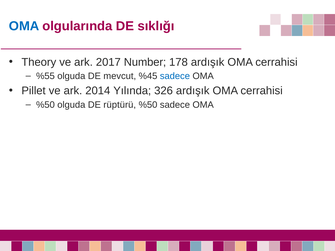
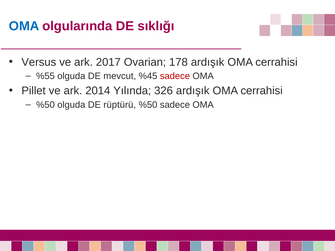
Theory: Theory -> Versus (39, 62)
Number: Number -> Ovarian (145, 62)
sadece colour: blue -> red (175, 76)
